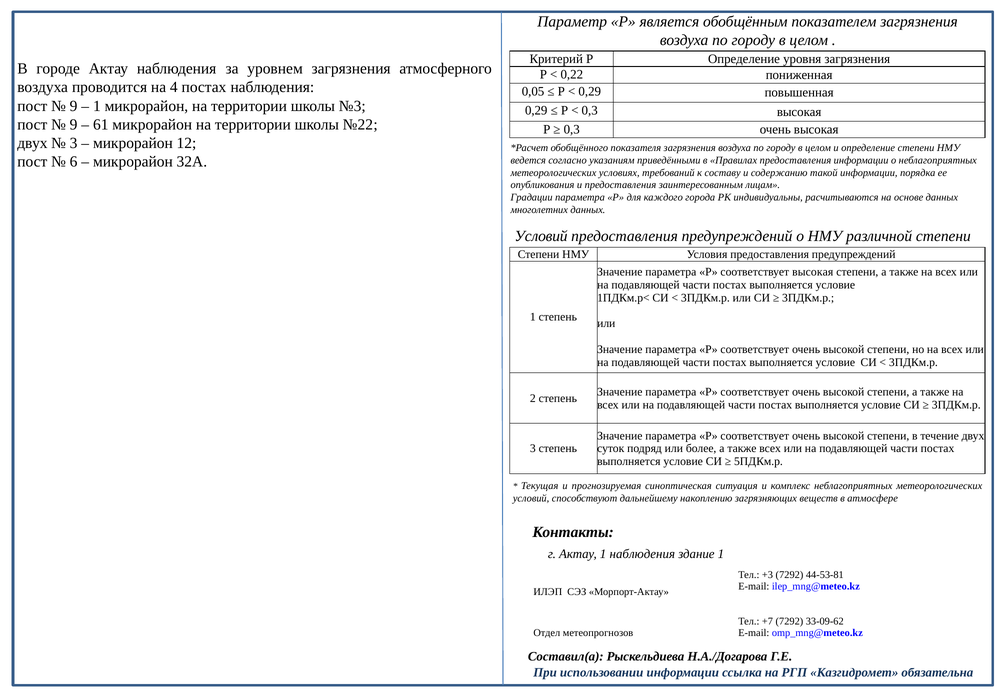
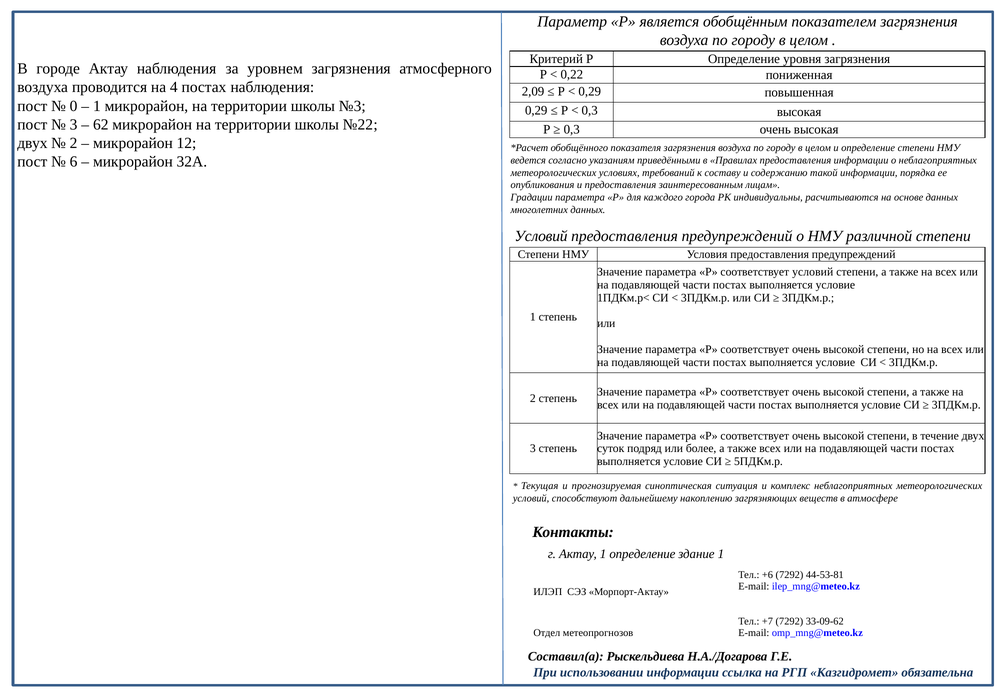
0,05: 0,05 -> 2,09 (533, 91)
9: 9 -> 0 (74, 106)
9: 9 -> 3 (74, 124)
61: 61 -> 62 (101, 124)
3: 3 -> 2 (74, 143)
соответствует высокая: высокая -> условий (813, 272)
1 наблюдения: наблюдения -> определение (642, 553)
+3: +3 -> +6 (767, 574)
